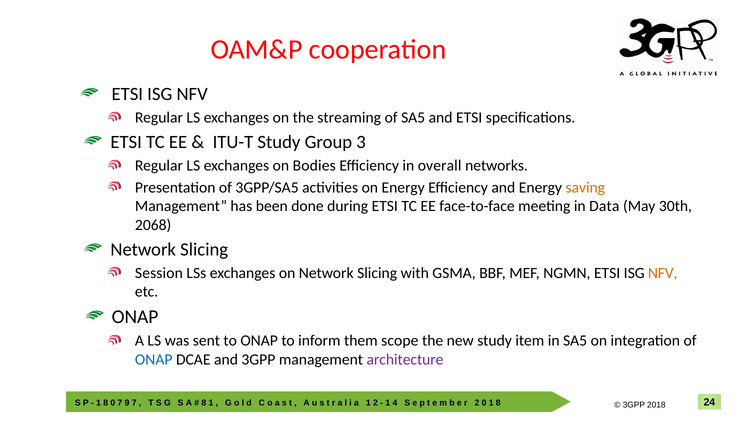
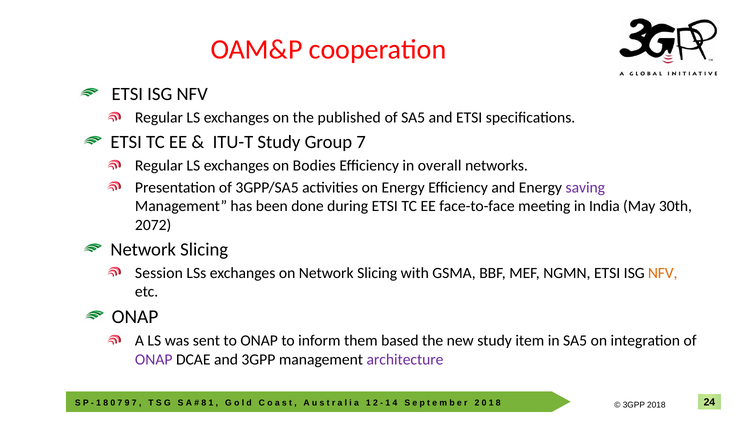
streaming: streaming -> published (349, 118)
Group 3: 3 -> 7 (361, 142)
saving colour: orange -> purple (585, 187)
Data: Data -> India (604, 206)
2068: 2068 -> 2072 (153, 225)
scope: scope -> based (400, 341)
ONAP colour: blue -> purple (154, 359)
